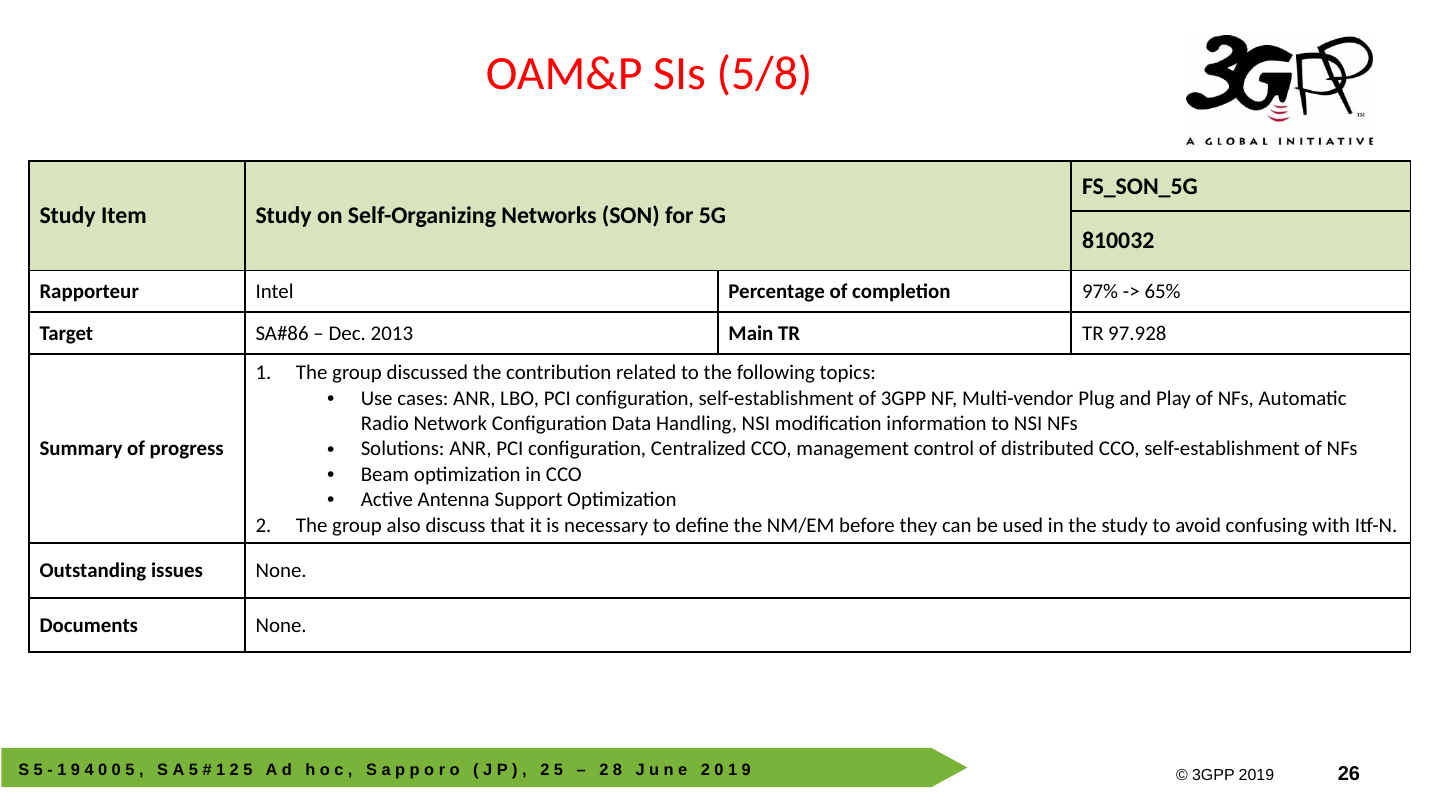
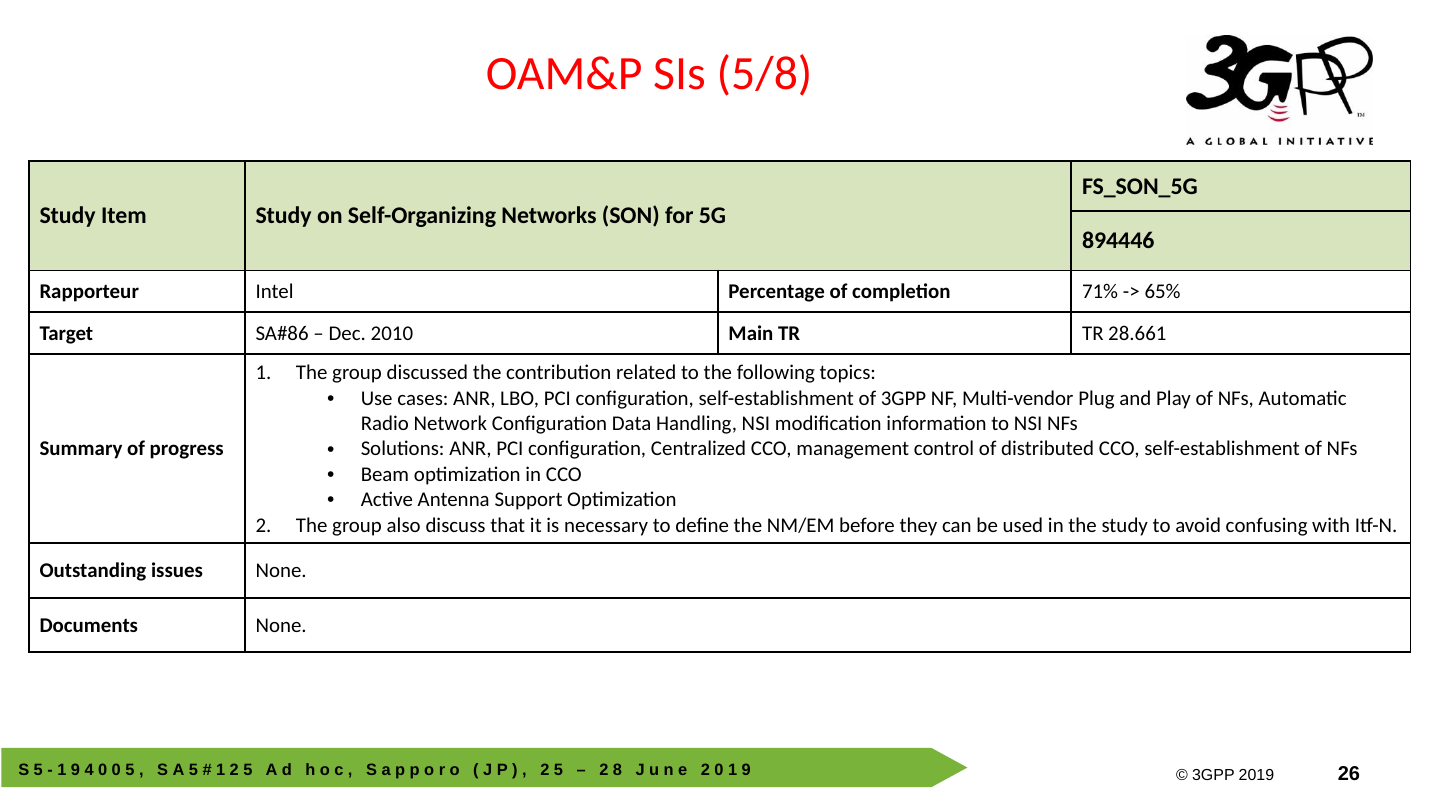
810032: 810032 -> 894446 (1118, 241)
97%: 97% -> 71% (1100, 292)
2013: 2013 -> 2010 (392, 333)
97.928: 97.928 -> 28.661 (1137, 333)
